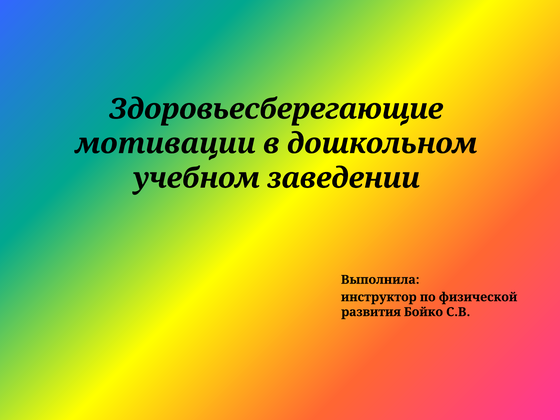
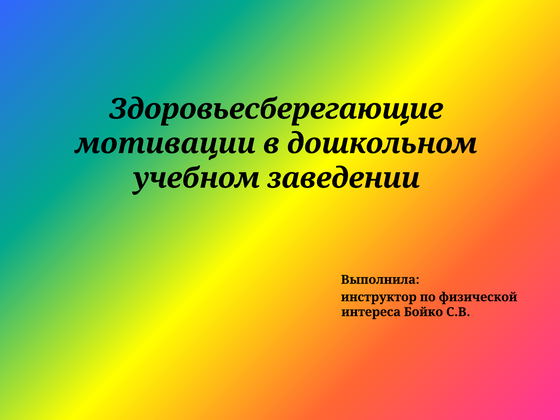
развития: развития -> интереса (371, 312)
